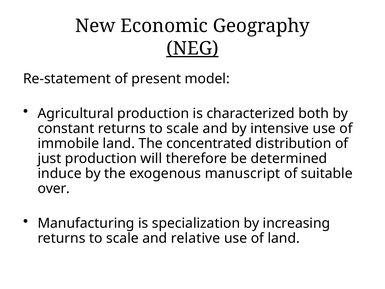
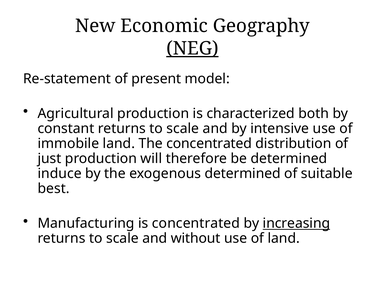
exogenous manuscript: manuscript -> determined (243, 173)
over: over -> best (54, 188)
is specialization: specialization -> concentrated (196, 223)
increasing underline: none -> present (296, 223)
relative: relative -> without (196, 238)
